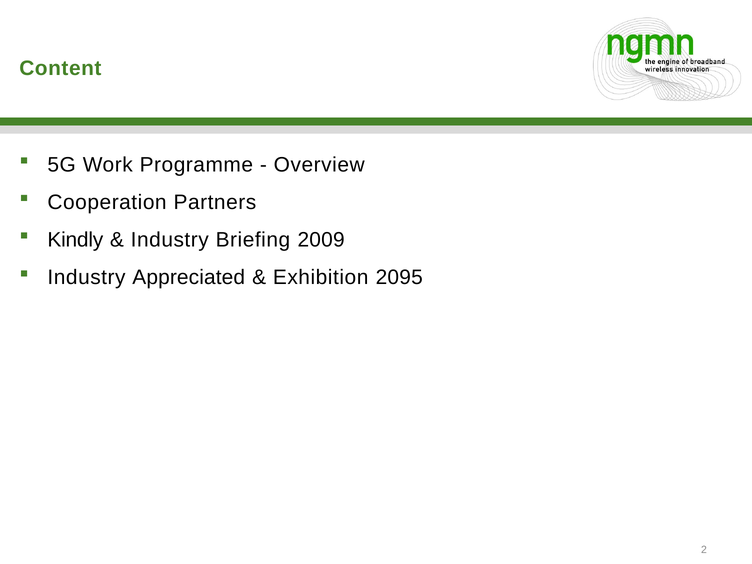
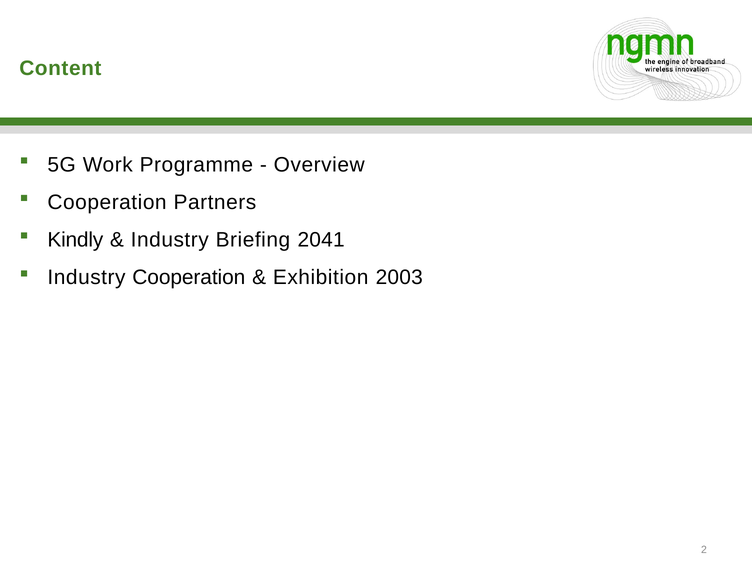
2009: 2009 -> 2041 (321, 240)
Industry Appreciated: Appreciated -> Cooperation (189, 278)
2095: 2095 -> 2003 (399, 278)
